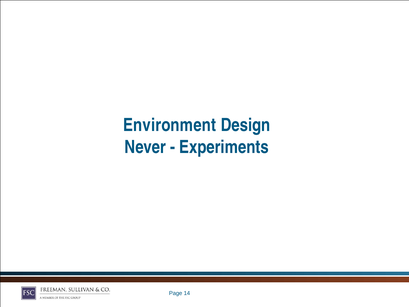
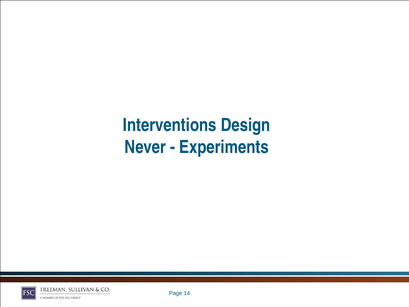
Environment: Environment -> Interventions (170, 125)
